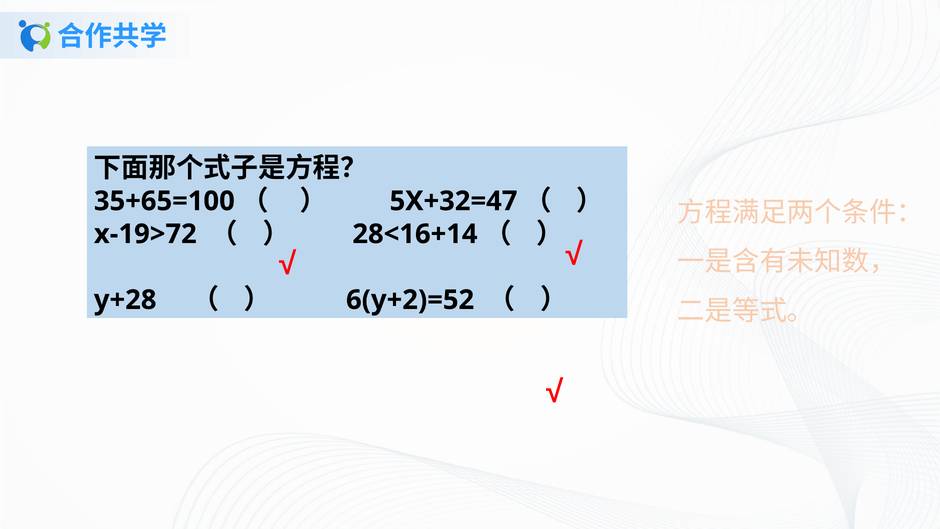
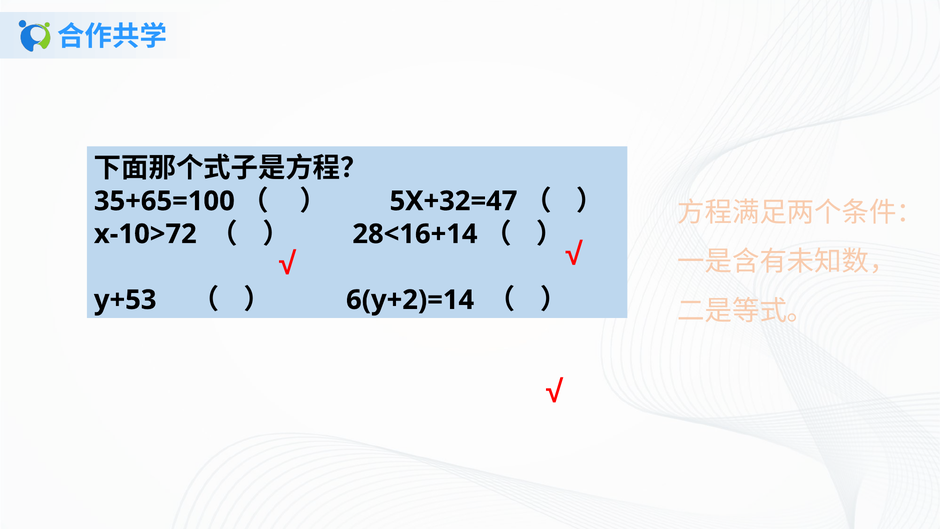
x-19>72: x-19>72 -> x-10>72 (145, 234)
y+28: y+28 -> y+53 (125, 300)
6(y+2)=52: 6(y+2)=52 -> 6(y+2)=14 (410, 300)
